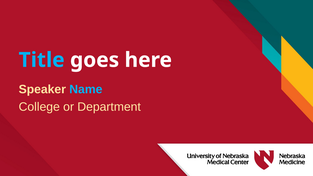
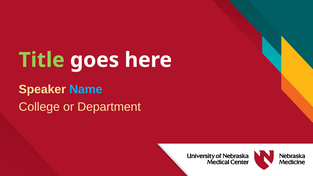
Title colour: light blue -> light green (42, 60)
